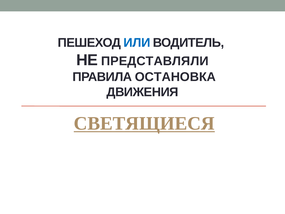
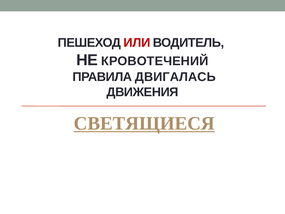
ИЛИ colour: blue -> red (137, 43)
ПРЕДСТАВЛЯЛИ: ПРЕДСТАВЛЯЛИ -> КРОВОТЕЧЕНИЙ (155, 61)
ОСТАНОВКА: ОСТАНОВКА -> ДВИГАЛАСЬ (175, 77)
